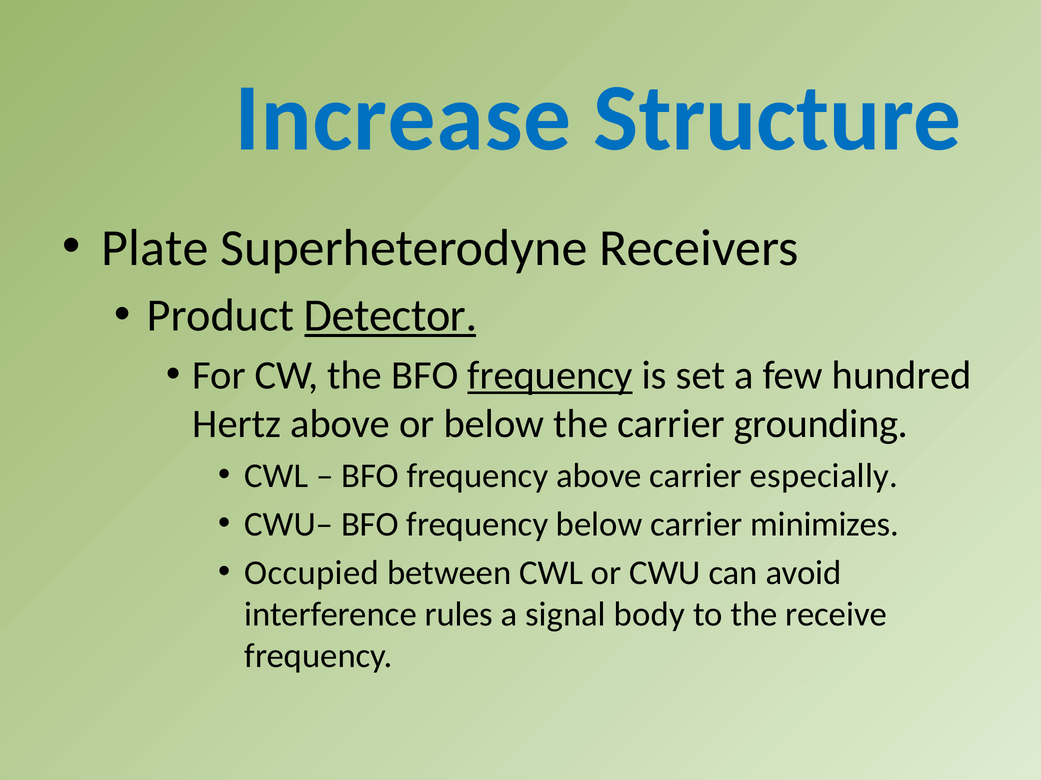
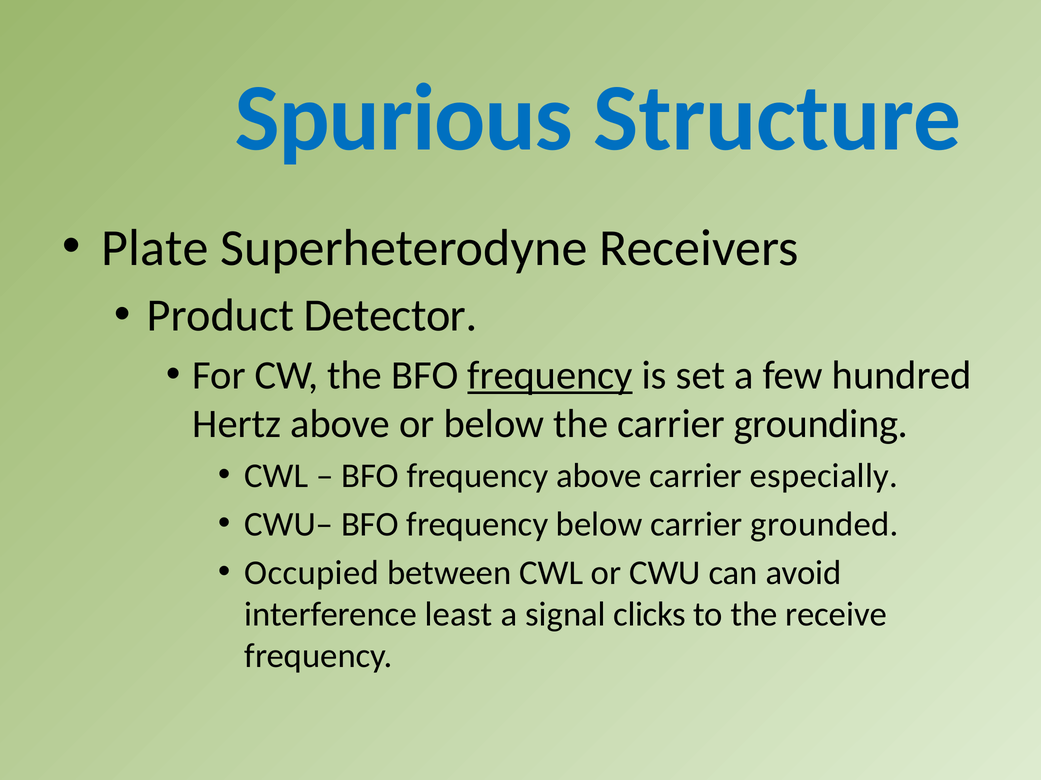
Increase: Increase -> Spurious (404, 118)
Detector underline: present -> none (391, 316)
minimizes: minimizes -> grounded (824, 525)
rules: rules -> least (459, 615)
body: body -> clicks (650, 615)
